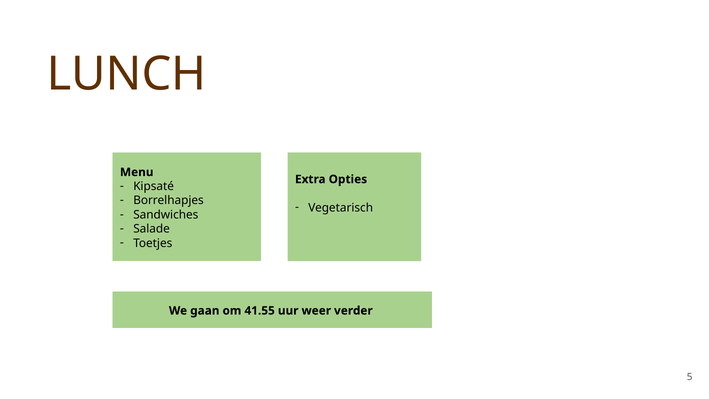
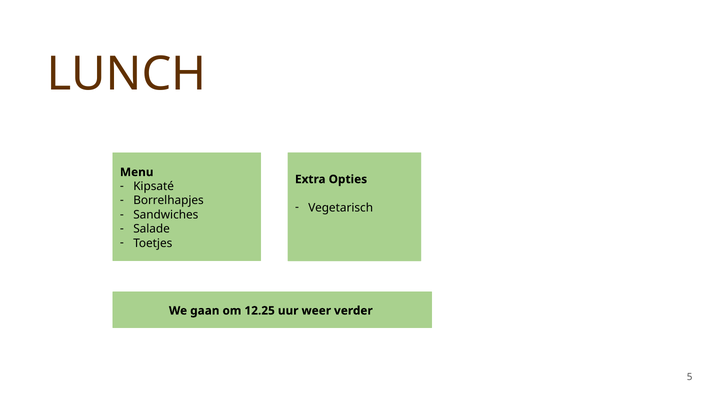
41.55: 41.55 -> 12.25 (260, 311)
